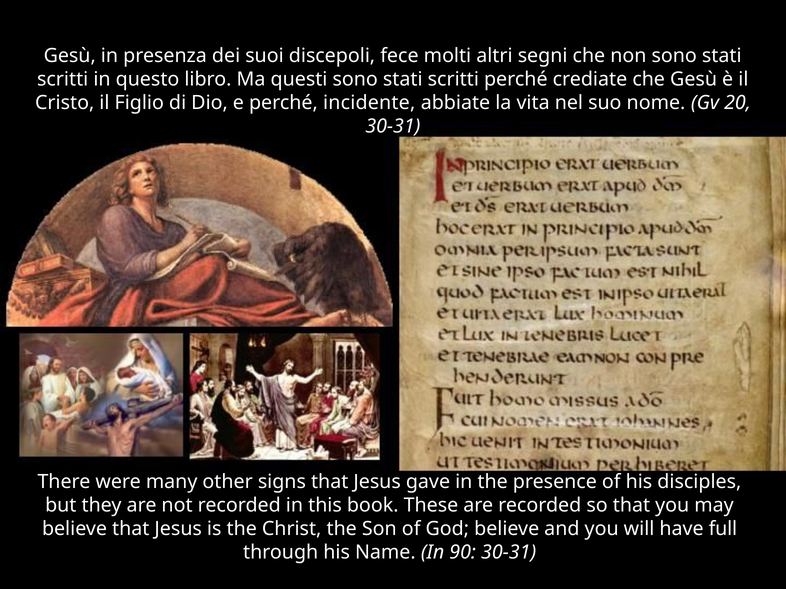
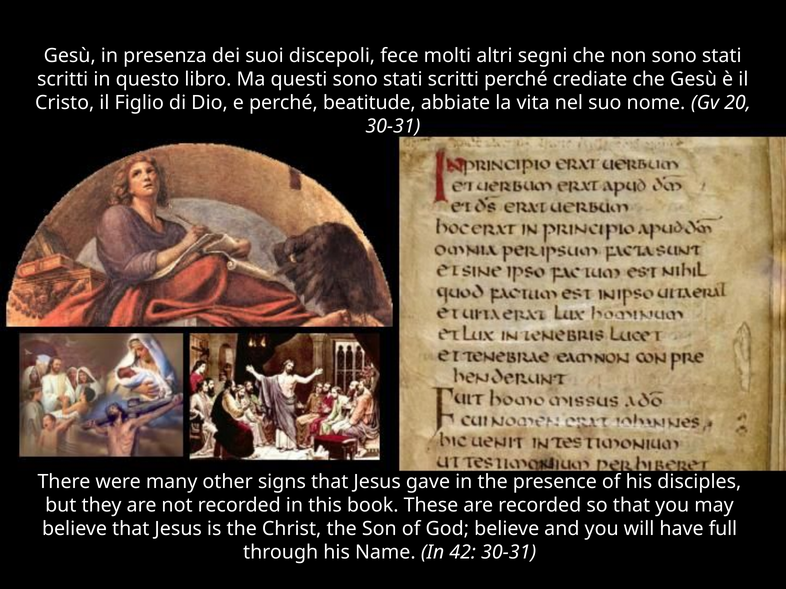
incidente: incidente -> beatitude (369, 103)
90: 90 -> 42 (463, 553)
